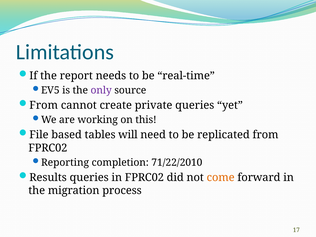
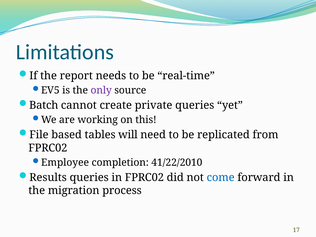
From: From -> Batch (44, 105)
Reporting: Reporting -> Employee (65, 163)
71/22/2010: 71/22/2010 -> 41/22/2010 (177, 163)
come colour: orange -> blue (221, 177)
